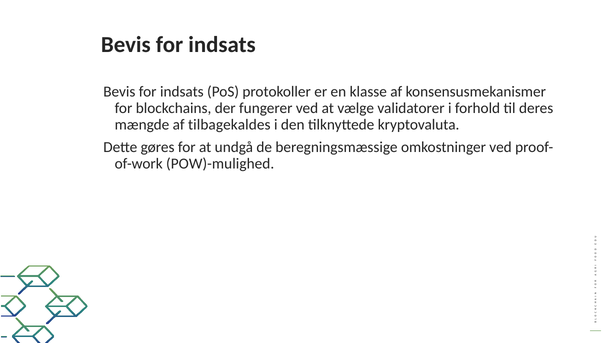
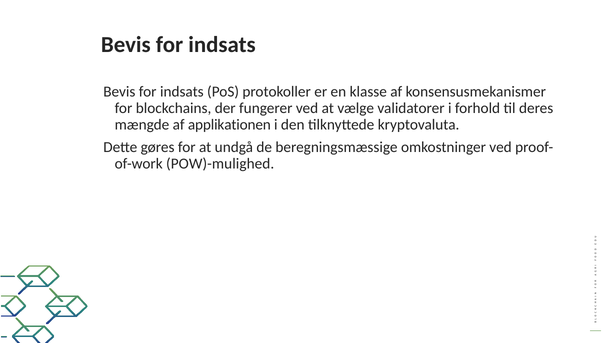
tilbagekaldes: tilbagekaldes -> applikationen (229, 125)
